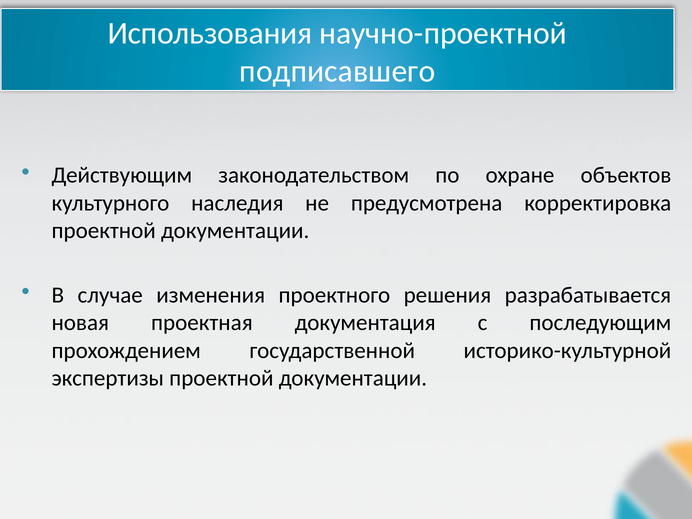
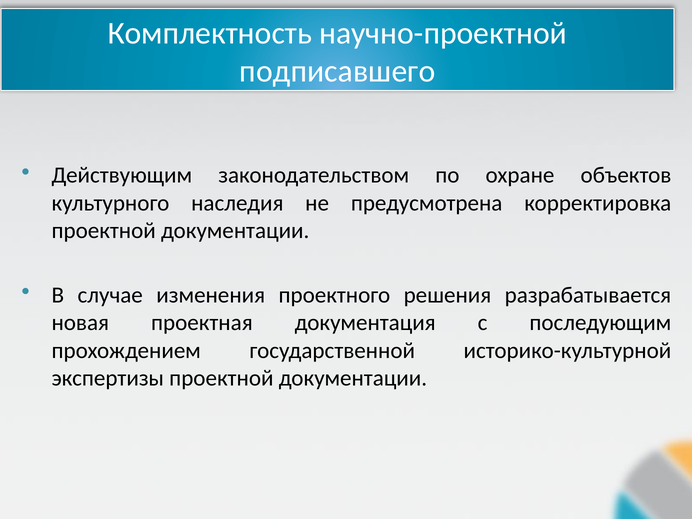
Использования: Использования -> Комплектность (210, 33)
